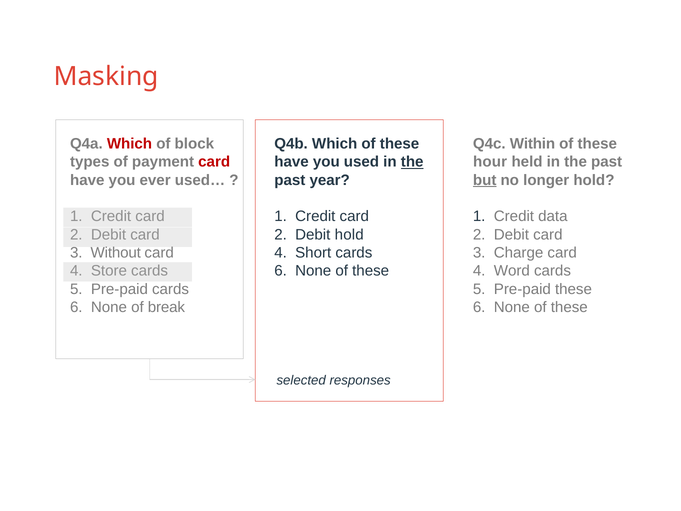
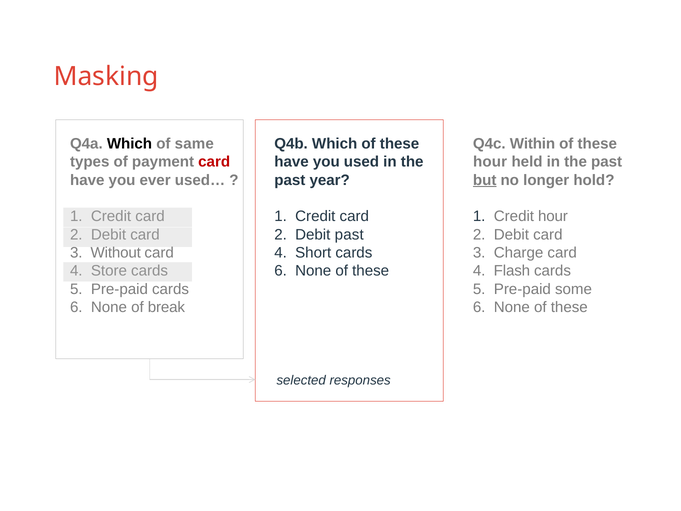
Which colour: red -> black (129, 144)
block: block -> same (194, 144)
the underline: present -> none (412, 162)
Credit data: data -> hour (553, 216)
Debit hold: hold -> past (349, 234)
Word: Word -> Flash (512, 271)
Pre-paid these: these -> some (573, 289)
